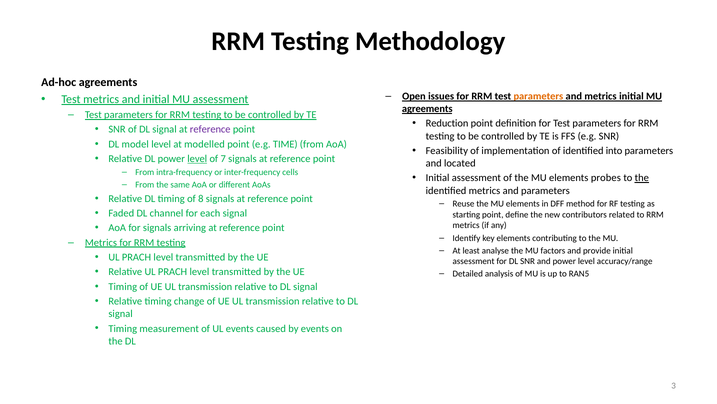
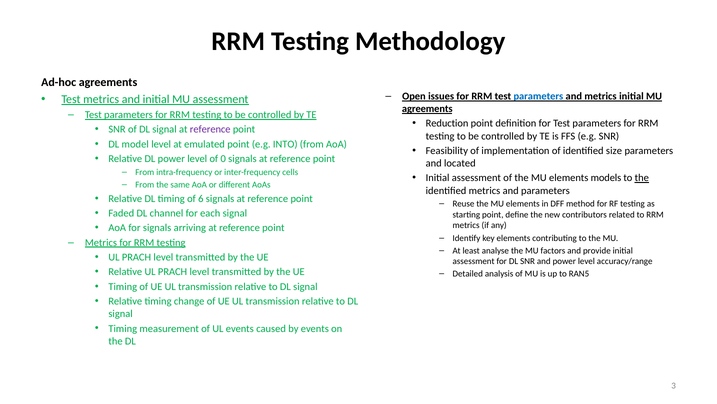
parameters colour: orange -> blue (538, 96)
modelled: modelled -> emulated (205, 144)
TIME: TIME -> INTO (285, 144)
into: into -> size (614, 150)
level underline: present -> none (197, 159)
7: 7 -> 0 (223, 159)
probes: probes -> models (606, 178)
8: 8 -> 6 (201, 198)
